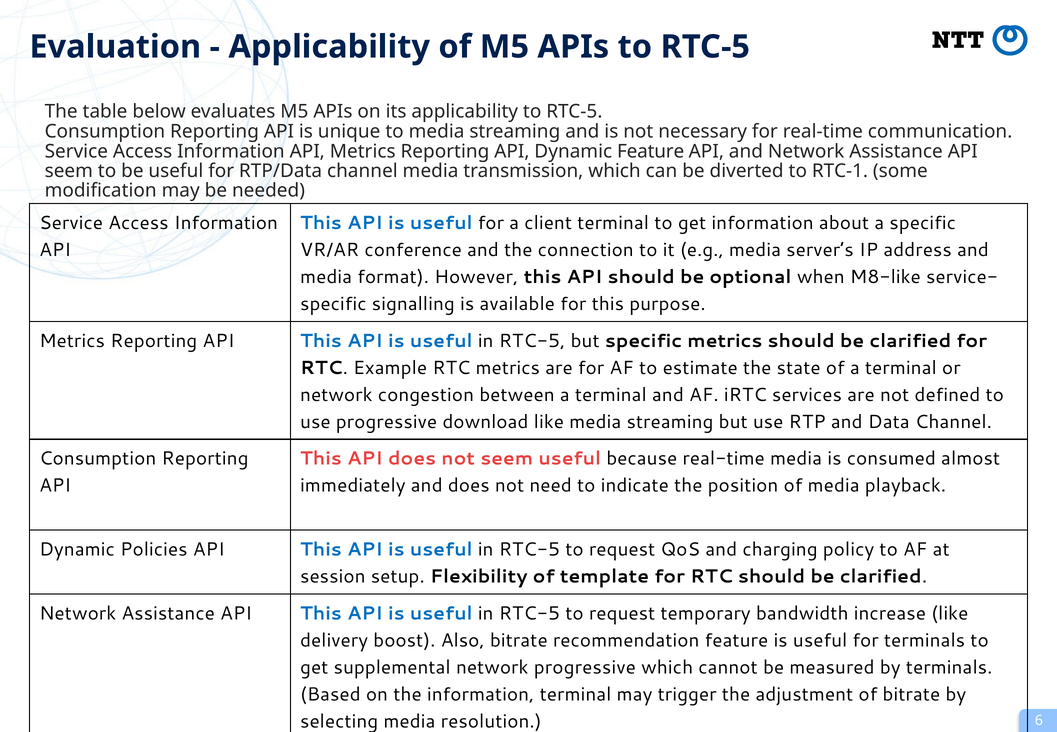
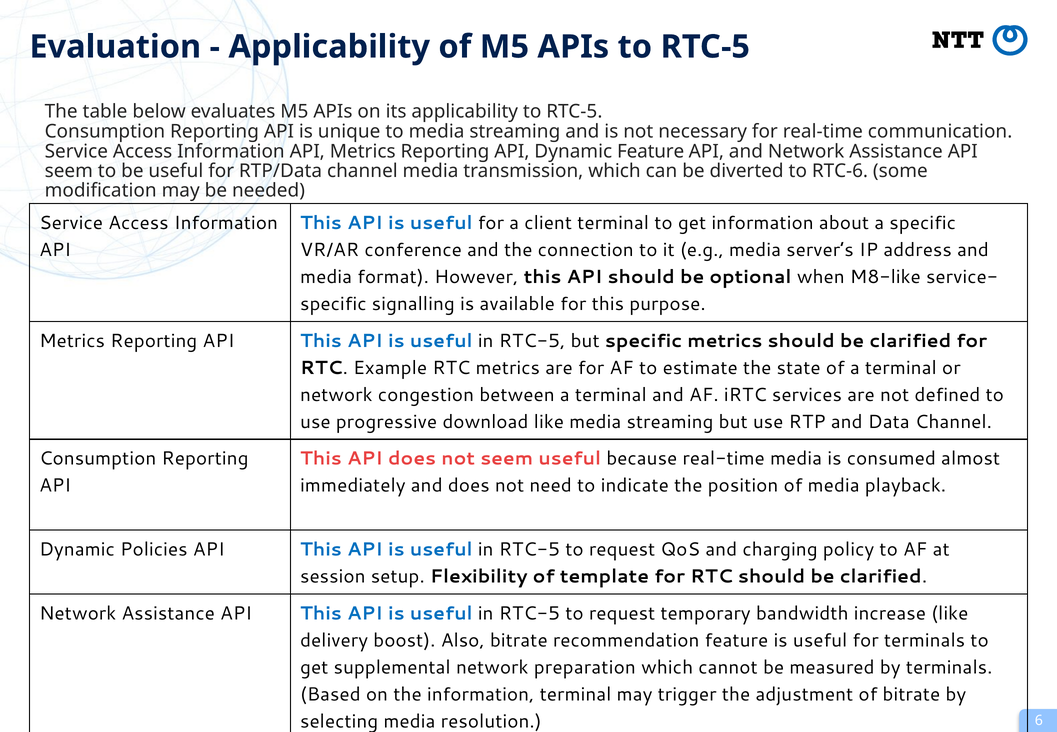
RTC-1: RTC-1 -> RTC-6 (840, 171)
network progressive: progressive -> preparation (585, 667)
